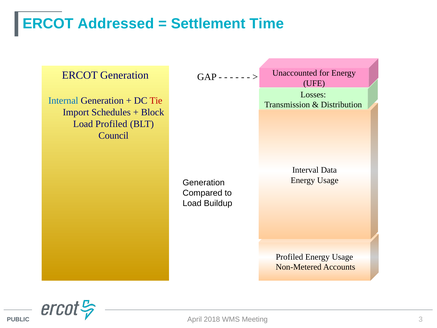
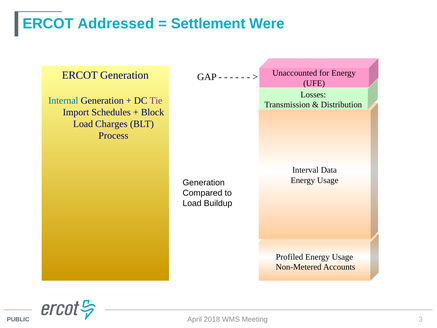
Time: Time -> Were (267, 24)
Tie colour: red -> purple (156, 101)
Load Profiled: Profiled -> Charges (111, 124)
Council: Council -> Process (113, 135)
